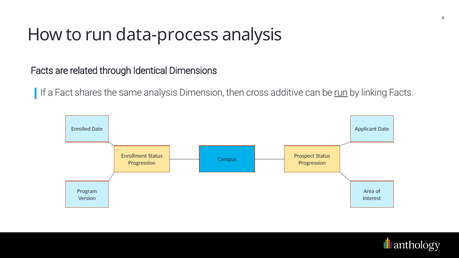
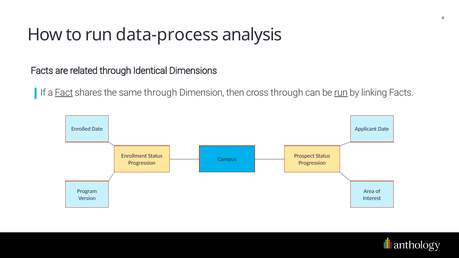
Fact underline: none -> present (64, 93)
same analysis: analysis -> through (160, 93)
cross additive: additive -> through (287, 93)
